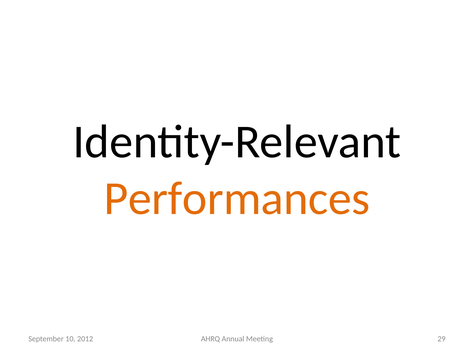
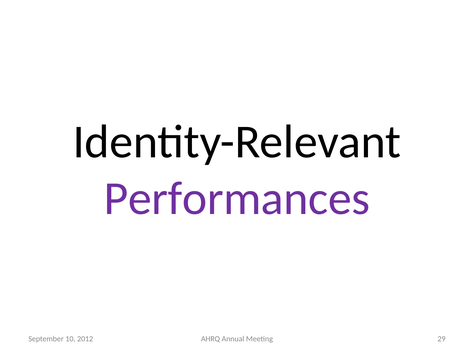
Performances colour: orange -> purple (237, 199)
